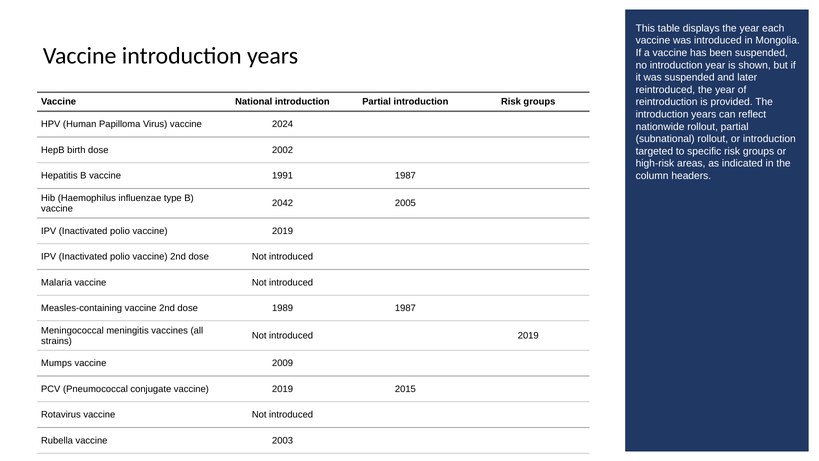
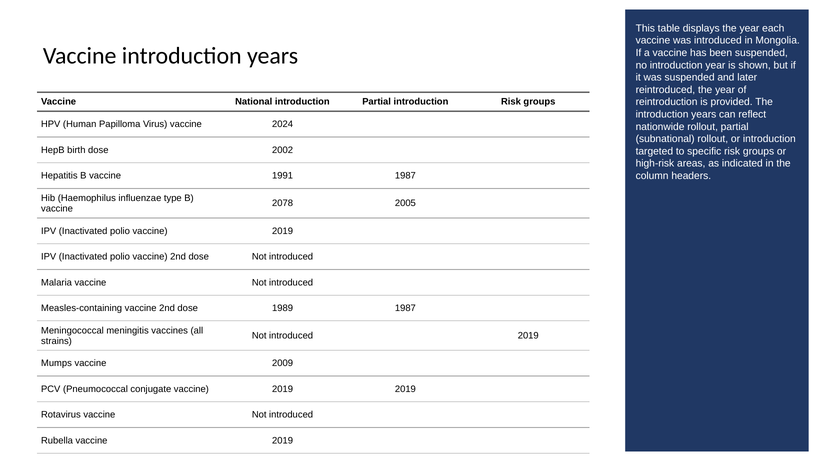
2042: 2042 -> 2078 (283, 203)
2019 2015: 2015 -> 2019 (405, 389)
Rubella vaccine 2003: 2003 -> 2019 (283, 440)
